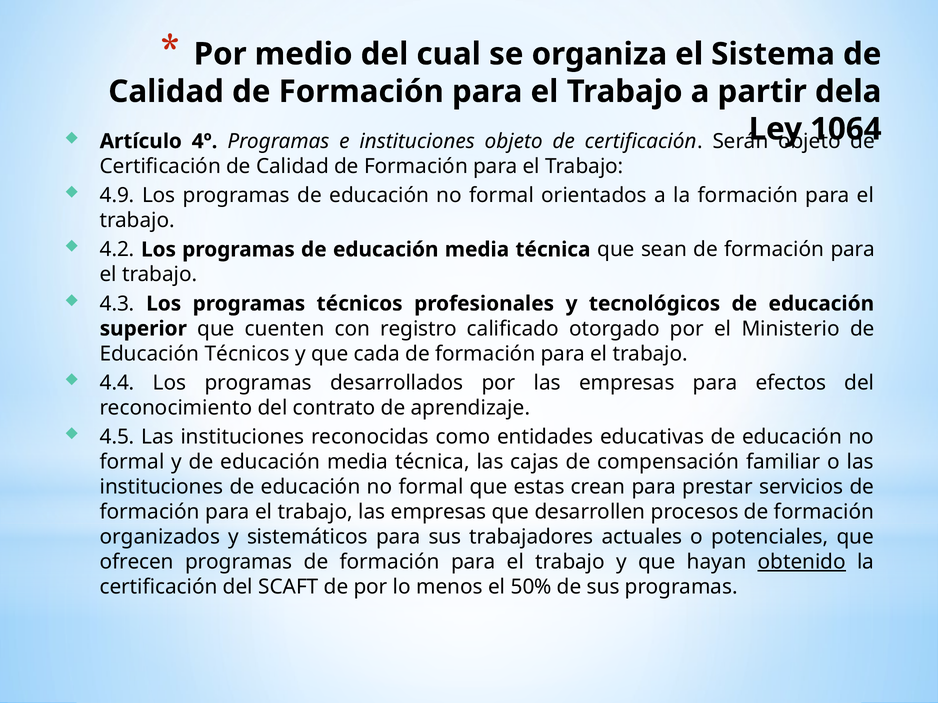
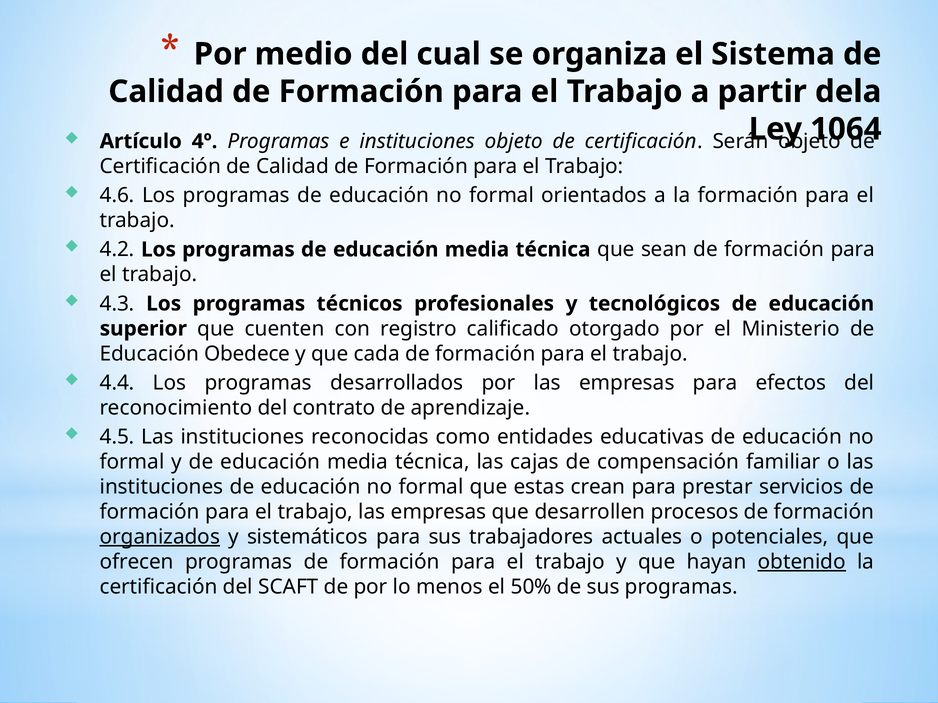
4.9: 4.9 -> 4.6 (117, 196)
Educación Técnicos: Técnicos -> Obedece (247, 354)
organizados underline: none -> present (160, 537)
